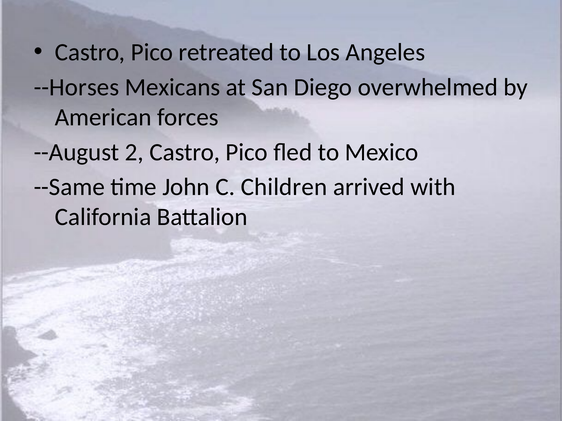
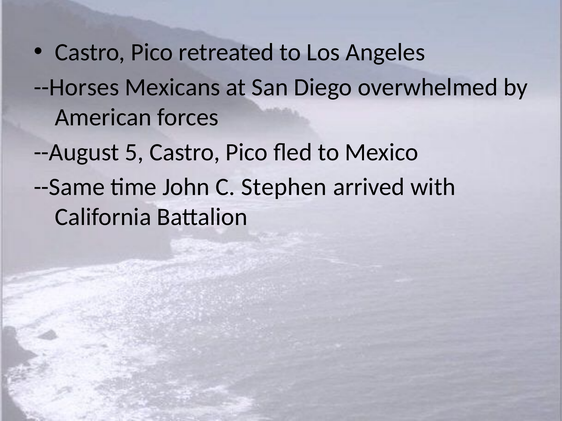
2: 2 -> 5 (134, 152)
Children: Children -> Stephen (284, 187)
